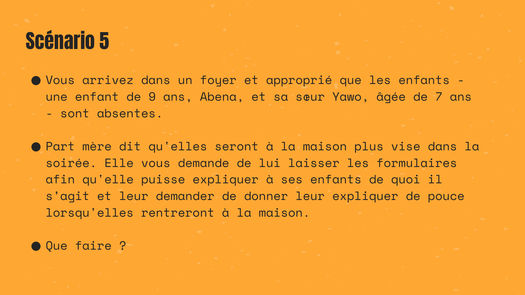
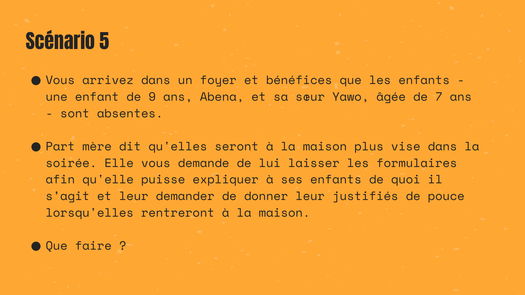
approprié: approprié -> bénéfices (299, 80)
leur expliquer: expliquer -> justifiés (365, 196)
